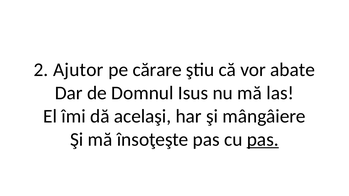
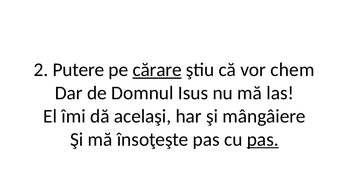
Ajutor: Ajutor -> Putere (78, 70)
cărare underline: none -> present (157, 70)
abate: abate -> chem (293, 70)
